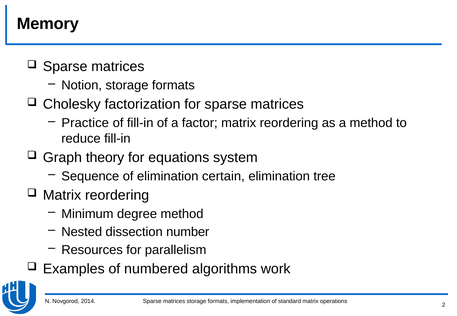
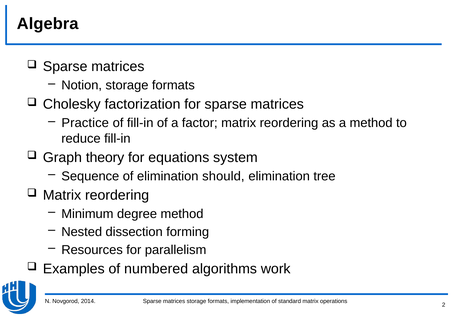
Memory: Memory -> Algebra (48, 24)
certain: certain -> should (223, 176)
number: number -> forming (188, 232)
